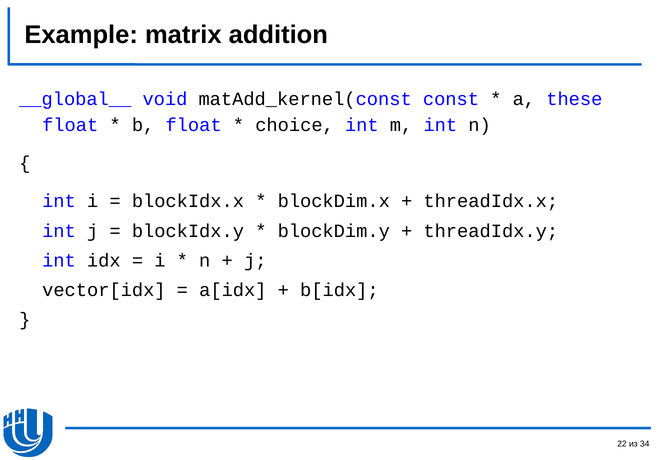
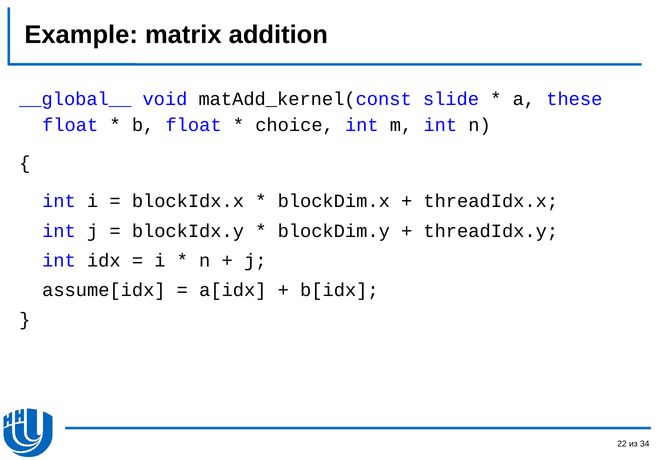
const: const -> slide (451, 99)
vector[idx: vector[idx -> assume[idx (104, 290)
